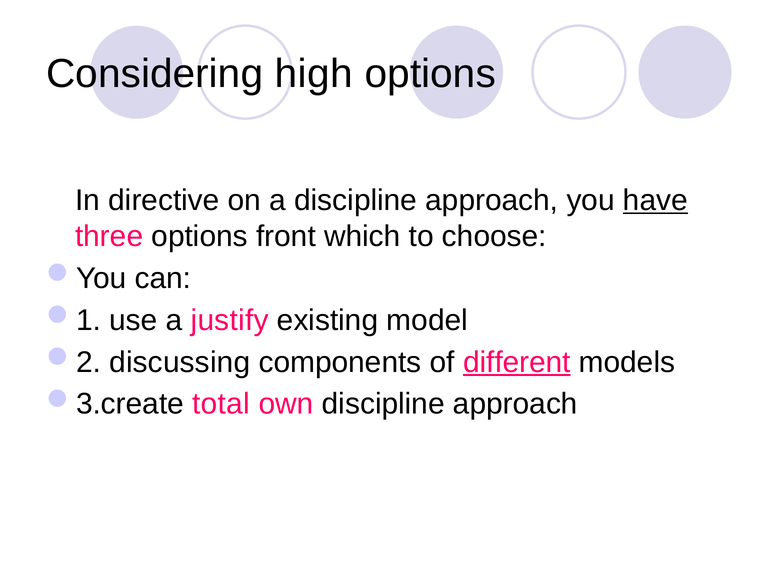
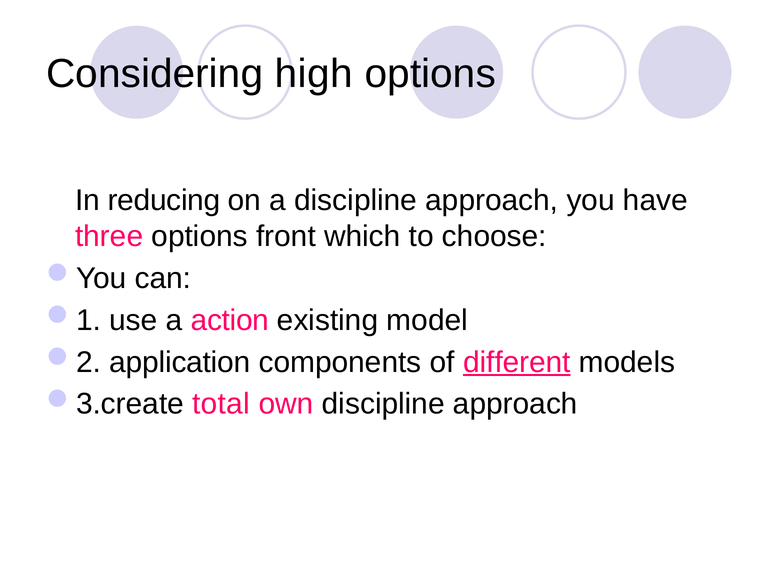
directive: directive -> reducing (164, 201)
have underline: present -> none (655, 201)
justify: justify -> action (230, 320)
discussing: discussing -> application (180, 362)
